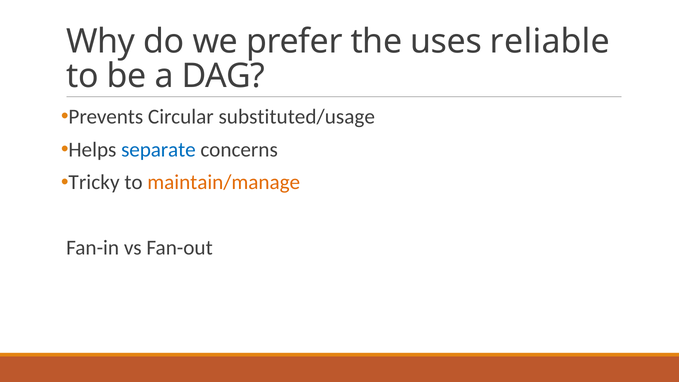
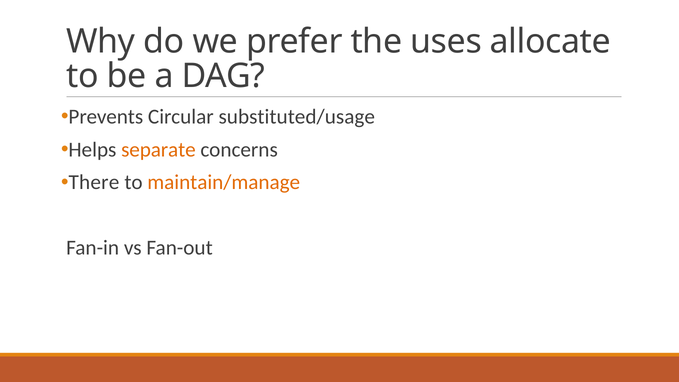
reliable: reliable -> allocate (550, 41)
separate colour: blue -> orange (158, 149)
Tricky: Tricky -> There (94, 182)
